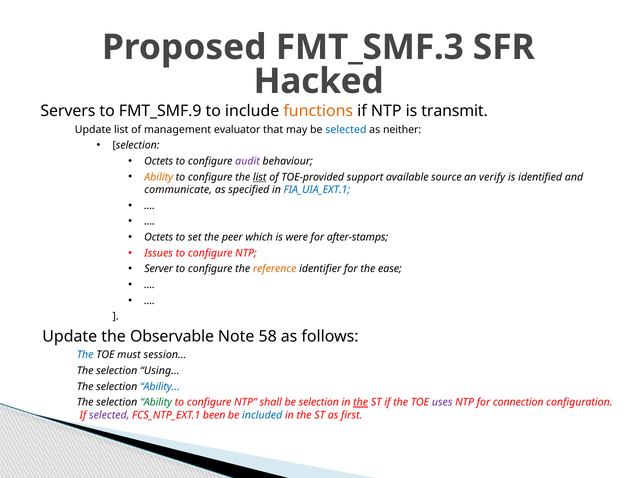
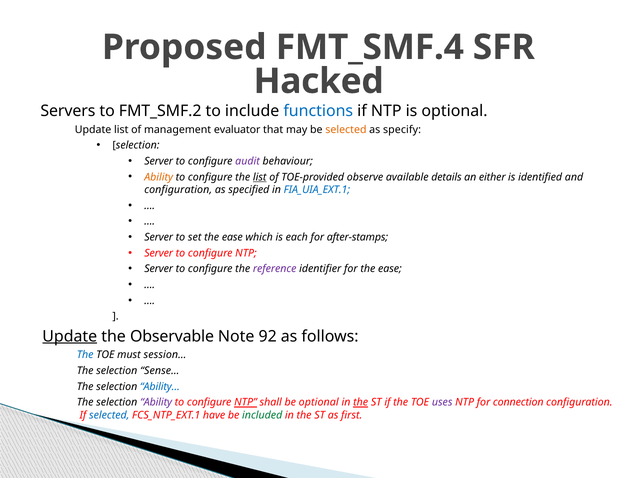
FMT_SMF.3: FMT_SMF.3 -> FMT_SMF.4 (370, 47)
FMT_SMF.9: FMT_SMF.9 -> FMT_SMF.2 (160, 111)
functions colour: orange -> blue (318, 111)
is transmit: transmit -> optional (455, 111)
selected colour: blue -> orange (346, 129)
neither: neither -> specify (402, 129)
Octets: Octets -> Server (159, 161)
support: support -> observe (365, 177)
source: source -> details (446, 177)
verify: verify -> either (492, 177)
communicate: communicate -> configuration (178, 190)
Octets: Octets -> Server (159, 237)
set the peer: peer -> ease (232, 237)
were: were -> each (297, 237)
Issues: Issues -> Server (159, 253)
reference colour: orange -> purple (275, 269)
Update underline: none -> present (70, 336)
58: 58 -> 92 (268, 336)
Using…: Using… -> Sense… (160, 371)
Ability colour: green -> purple (156, 402)
NTP underline: none -> present (246, 402)
be selection: selection -> optional (319, 402)
selected colour: purple -> blue (109, 415)
been: been -> have (214, 415)
included colour: blue -> green (262, 415)
